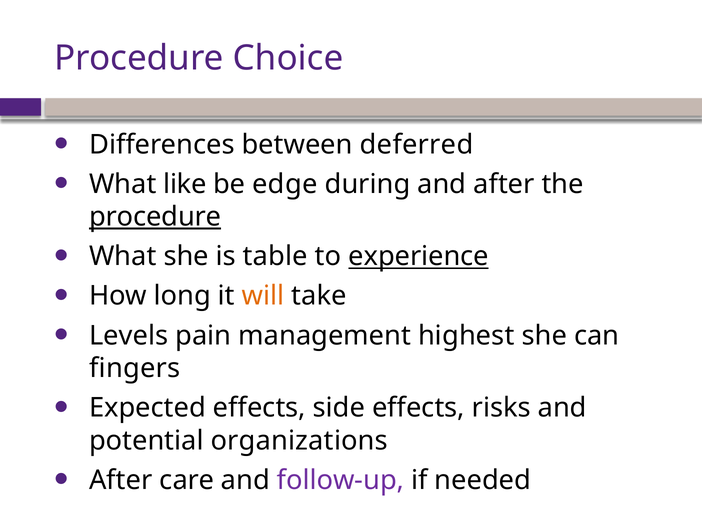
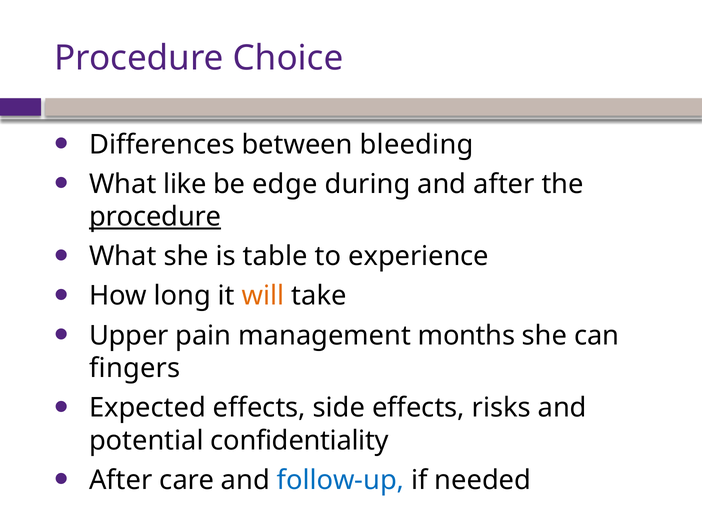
deferred: deferred -> bleeding (417, 145)
experience underline: present -> none (419, 257)
Levels: Levels -> Upper (129, 336)
highest: highest -> months (466, 336)
organizations: organizations -> confidentiality (300, 441)
follow-up colour: purple -> blue (341, 481)
